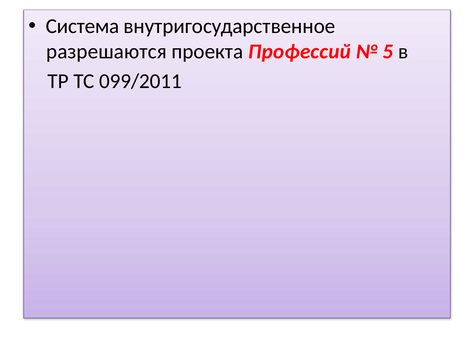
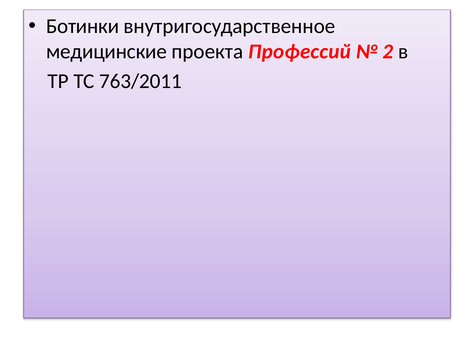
Система: Система -> Ботинки (83, 26)
разрешаются: разрешаются -> медицинские (107, 52)
5: 5 -> 2 (388, 52)
099/2011: 099/2011 -> 763/2011 (140, 81)
